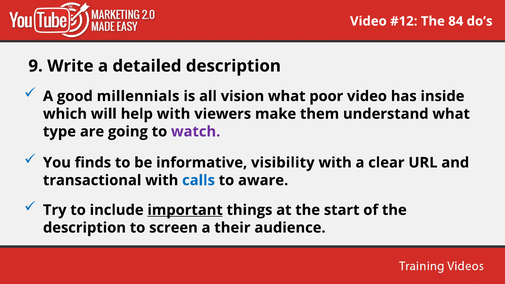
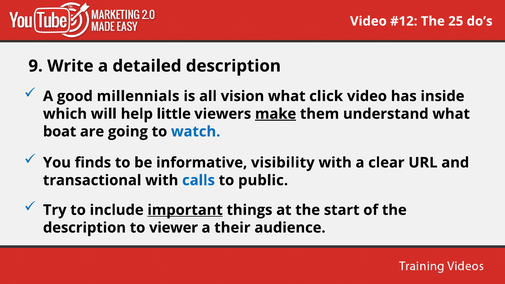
84: 84 -> 25 (456, 21)
poor: poor -> click (326, 96)
help with: with -> little (174, 114)
make underline: none -> present (276, 114)
type: type -> boat (60, 132)
watch colour: purple -> blue (196, 132)
aware: aware -> public (263, 180)
screen: screen -> viewer (174, 228)
